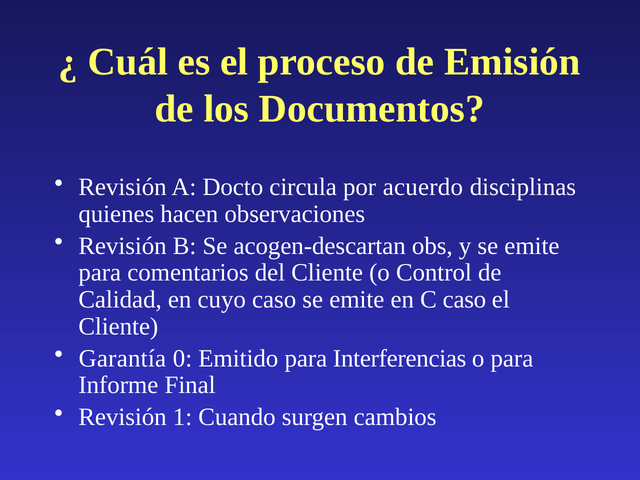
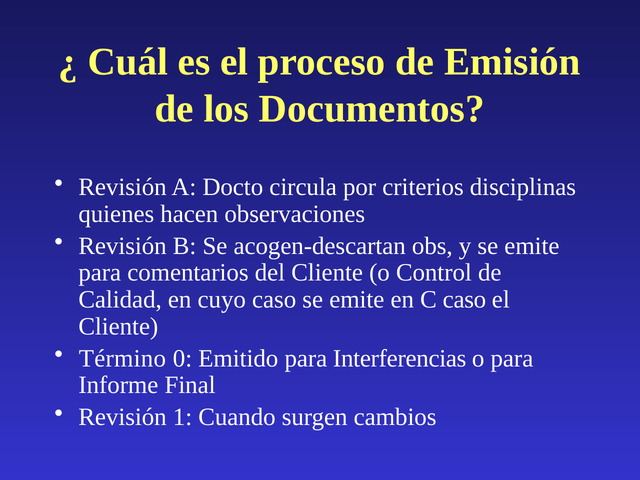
acuerdo: acuerdo -> criterios (423, 187)
Garantía: Garantía -> Término (122, 358)
